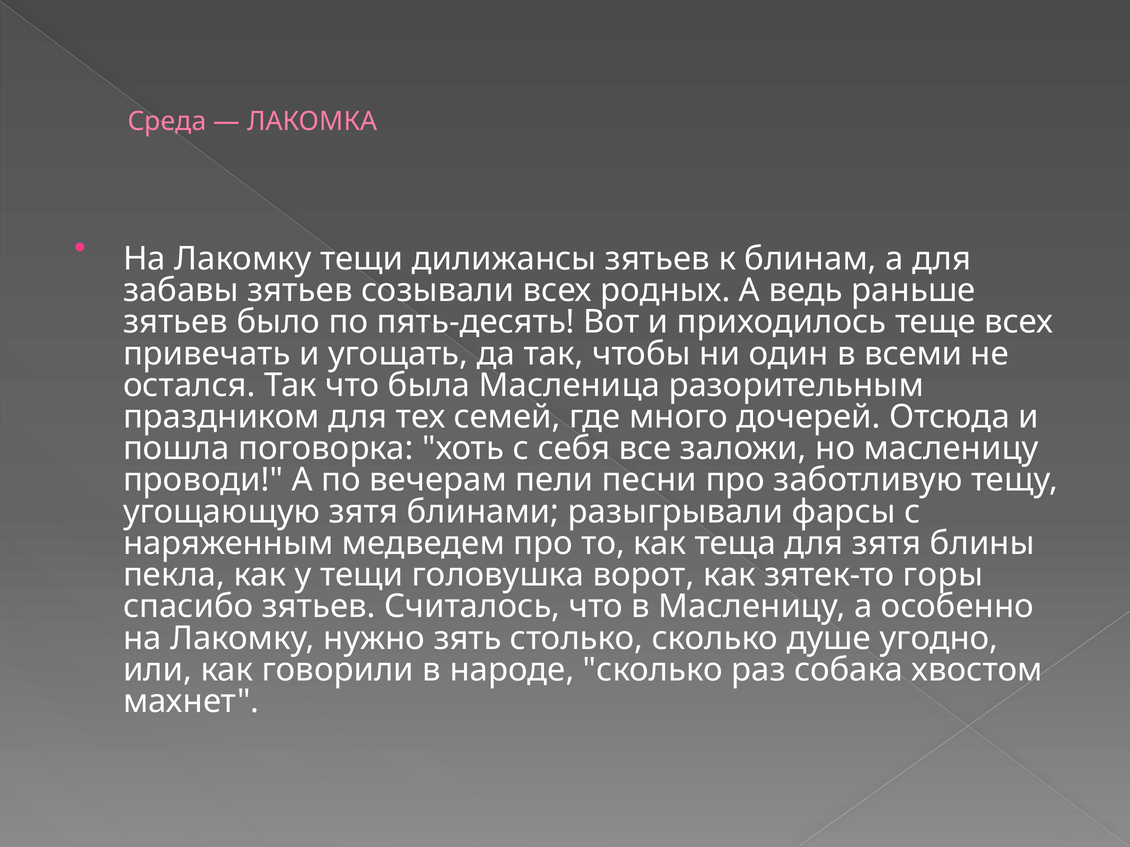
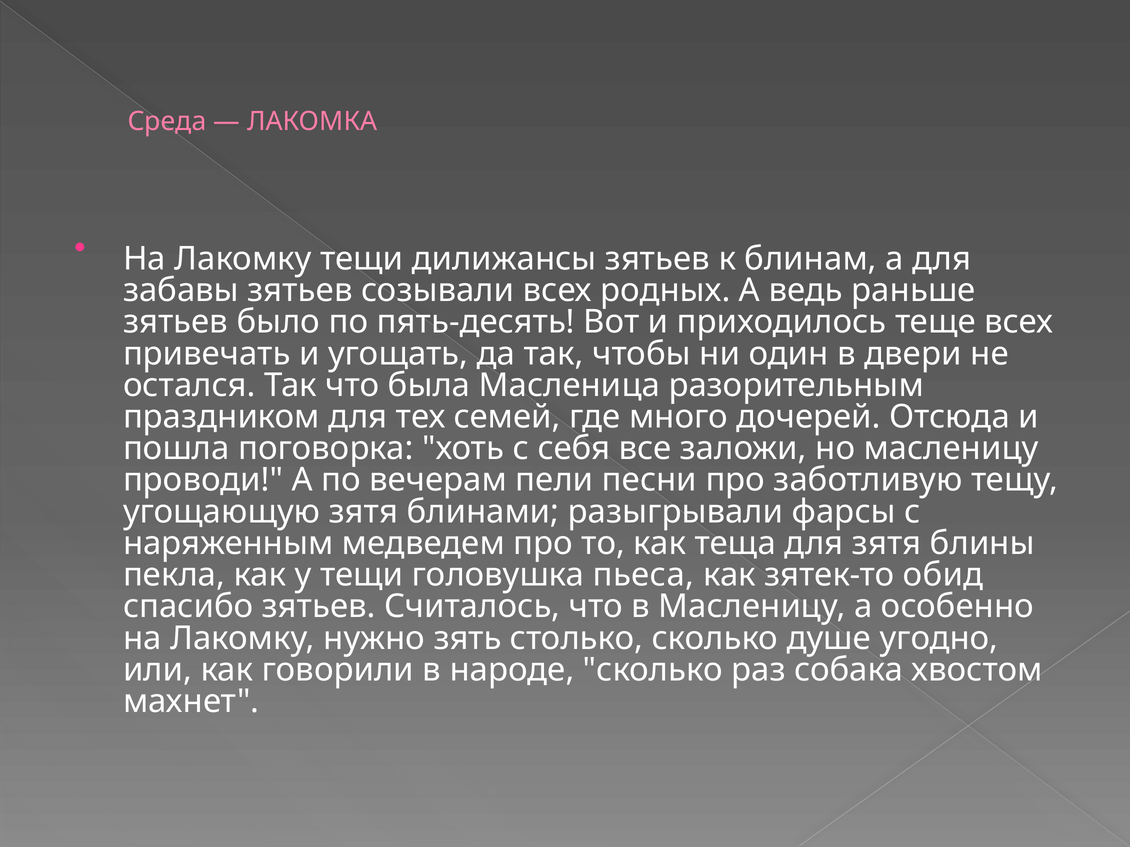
всеми: всеми -> двери (913, 354)
ворот: ворот -> пьеса (643, 575)
горы: горы -> обид (943, 575)
